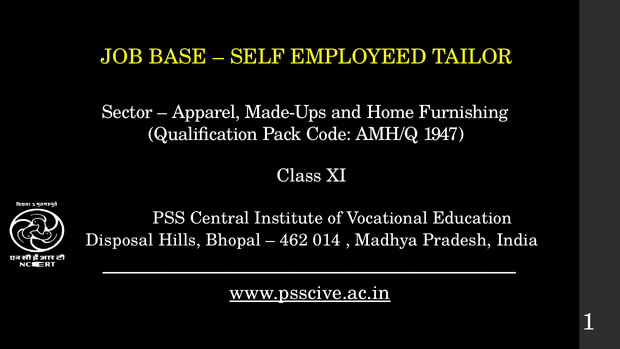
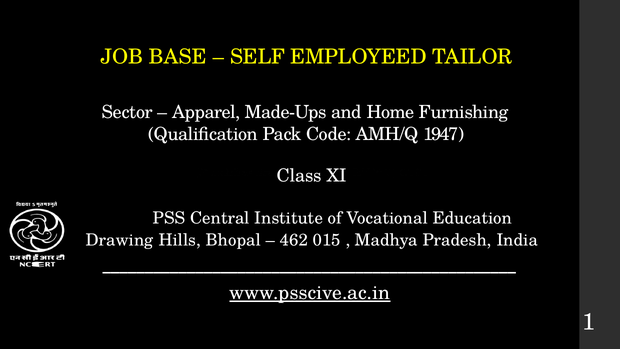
Disposal: Disposal -> Drawing (120, 240)
014: 014 -> 015 (327, 240)
